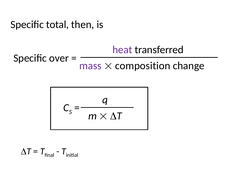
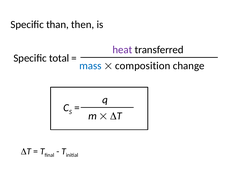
total: total -> than (58, 25)
over: over -> total (59, 58)
mass colour: purple -> blue (90, 66)
